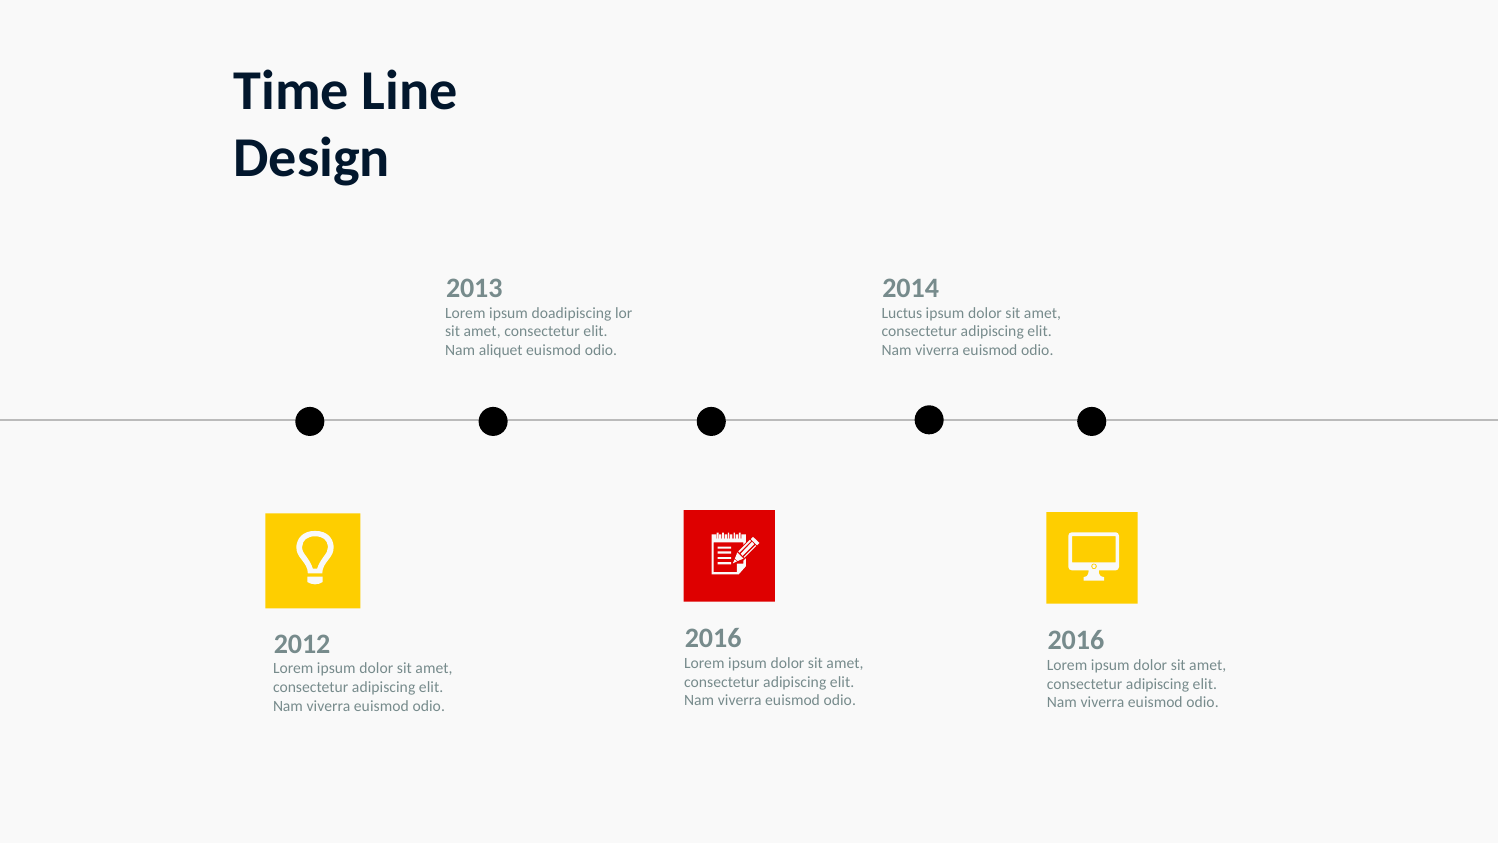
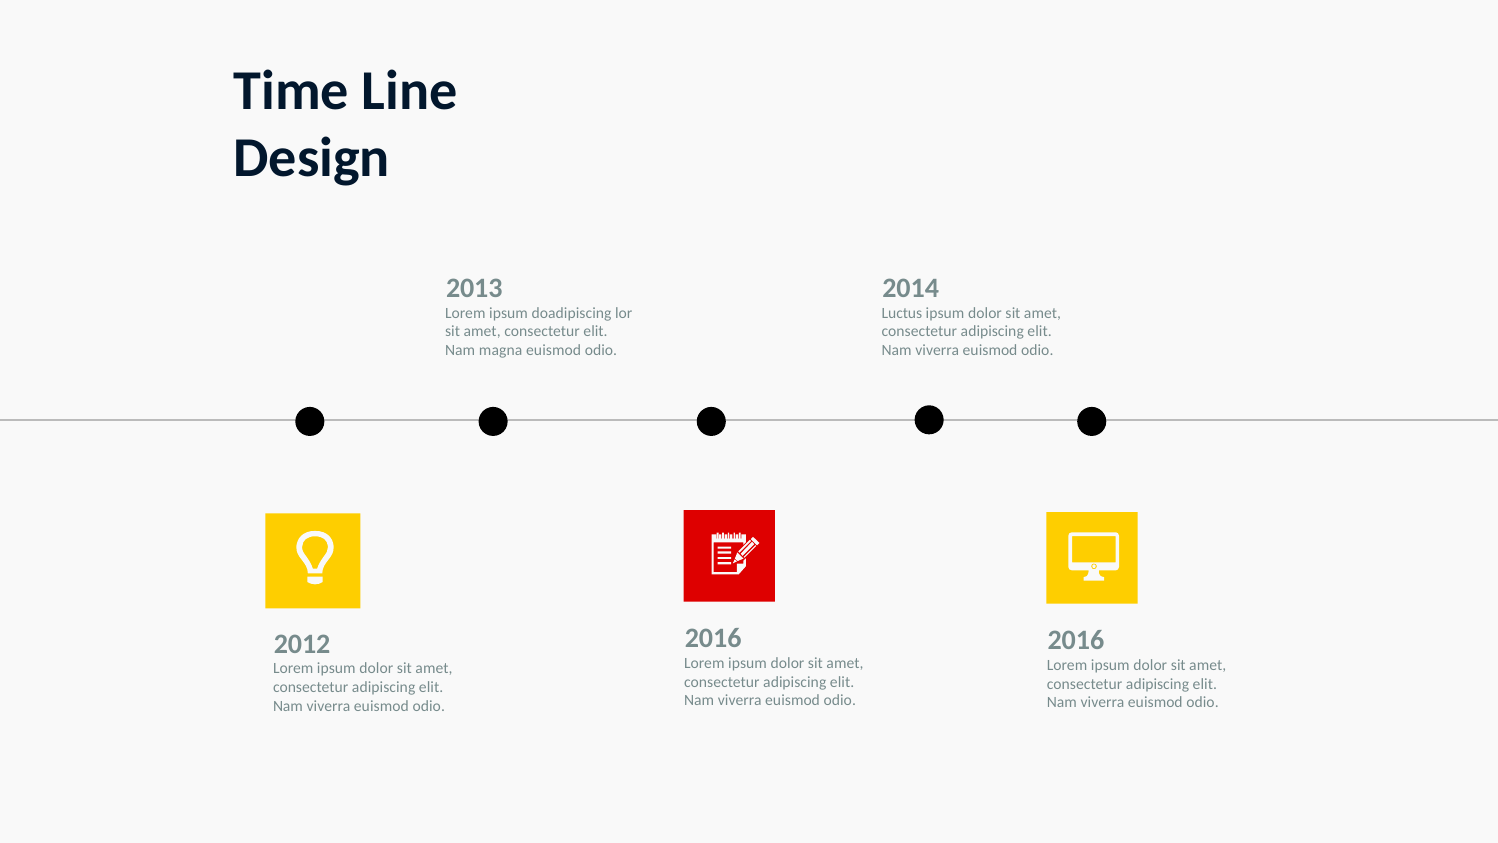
aliquet: aliquet -> magna (501, 350)
